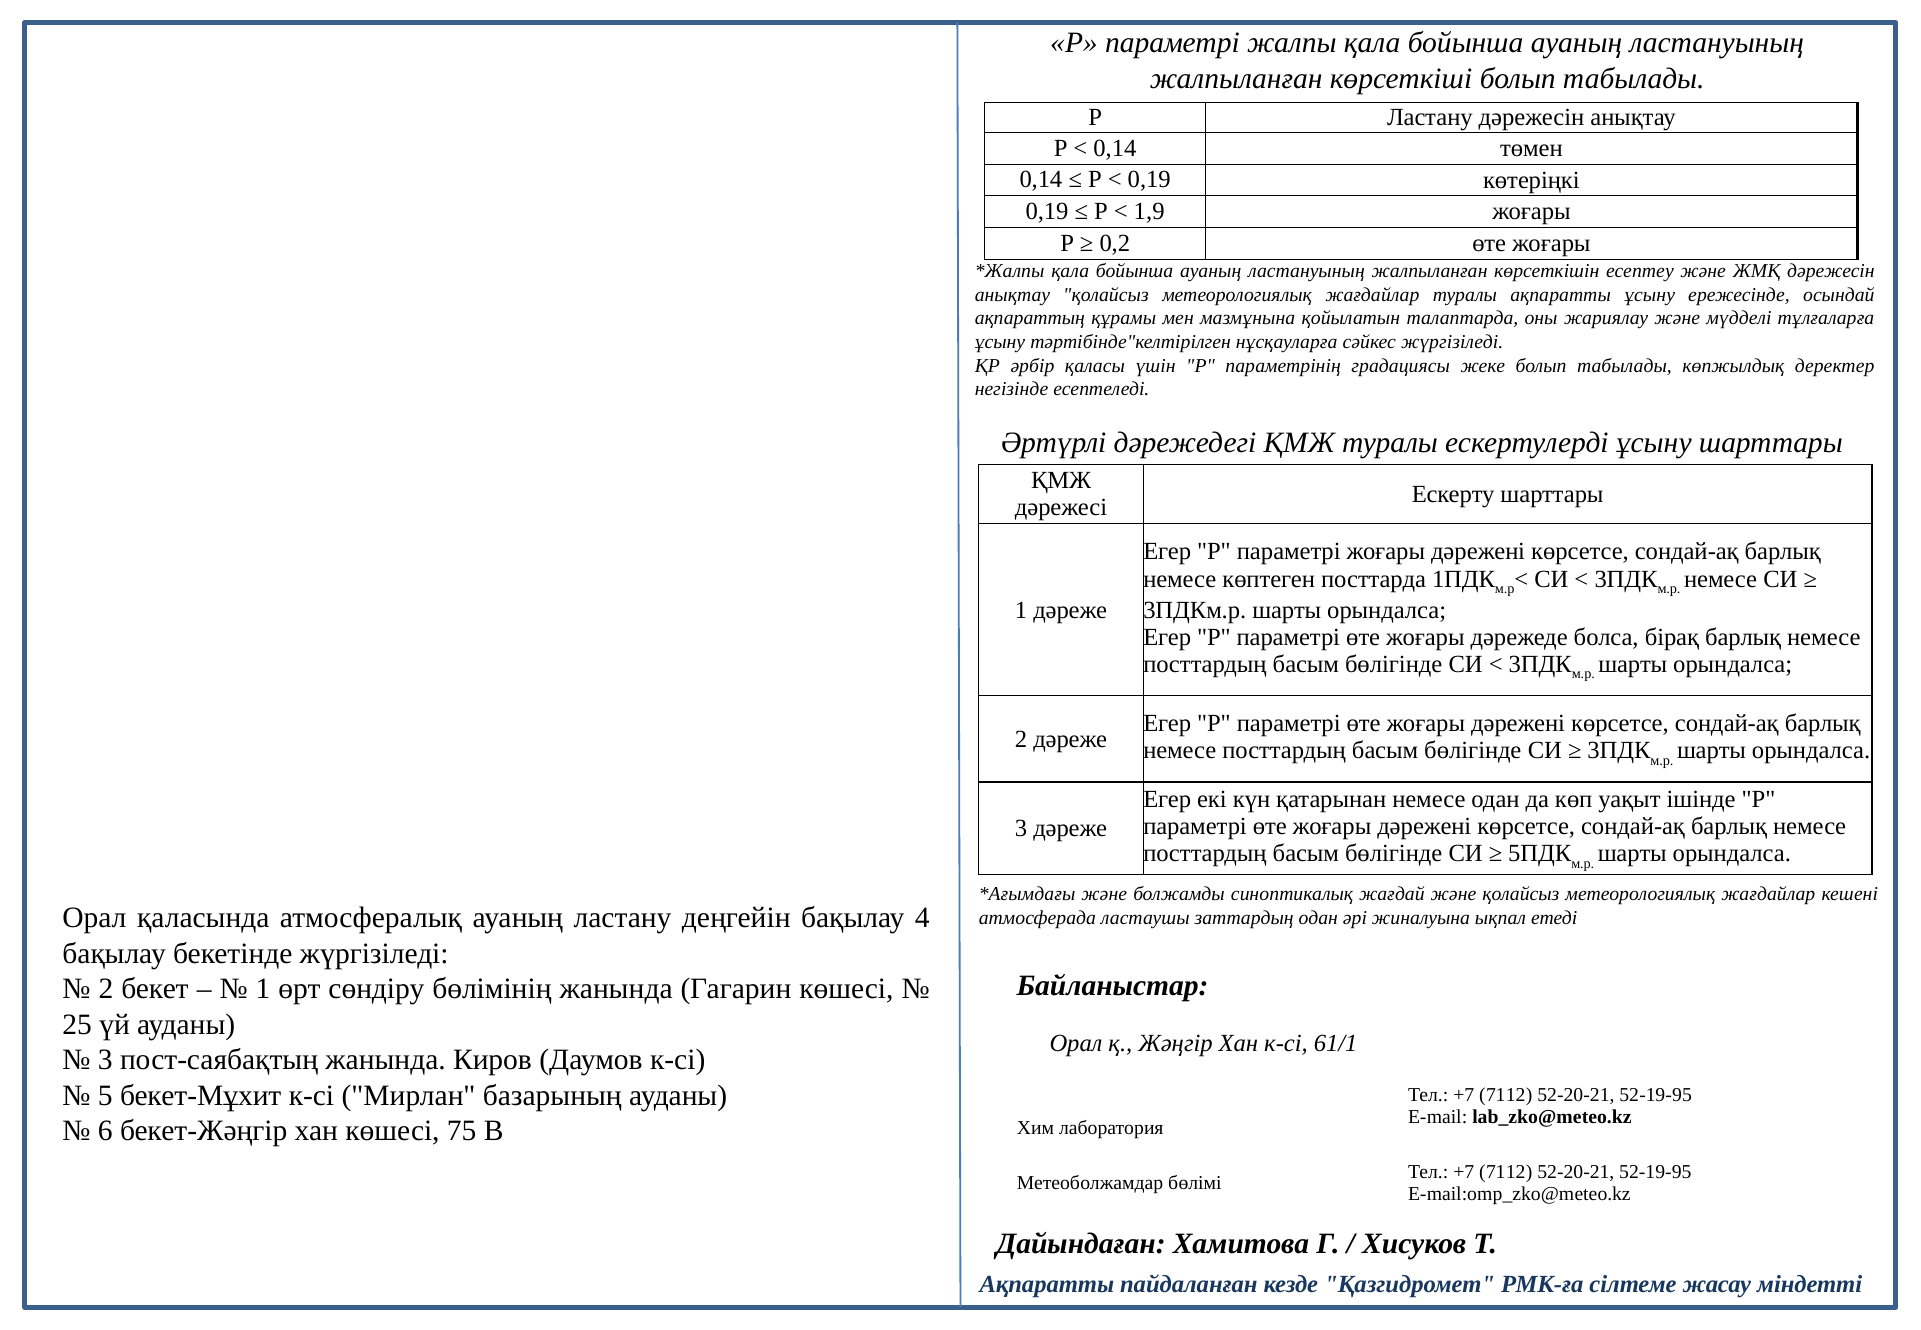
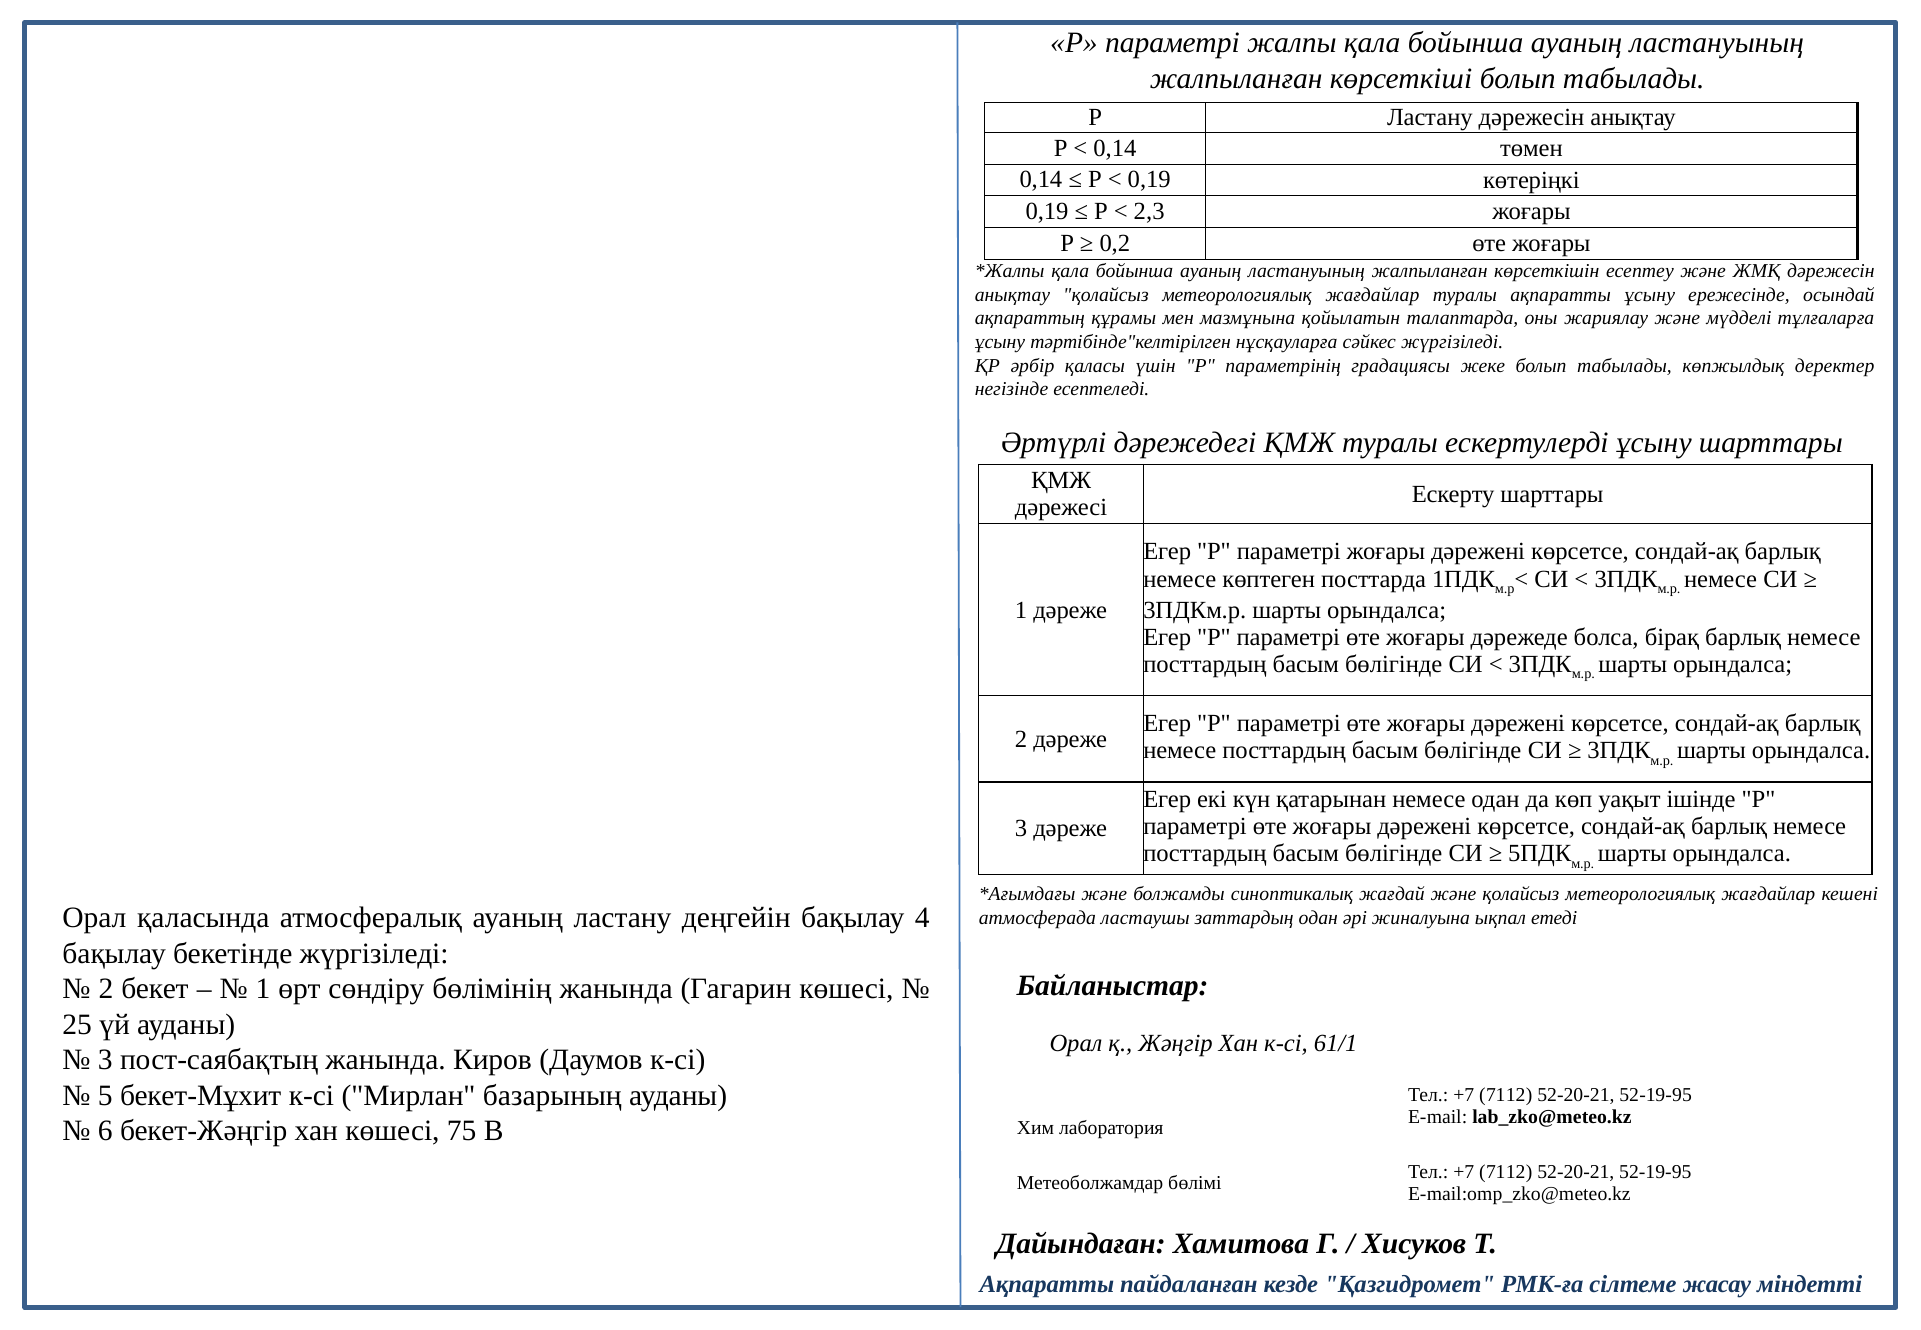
1,9: 1,9 -> 2,3 (1149, 211)
